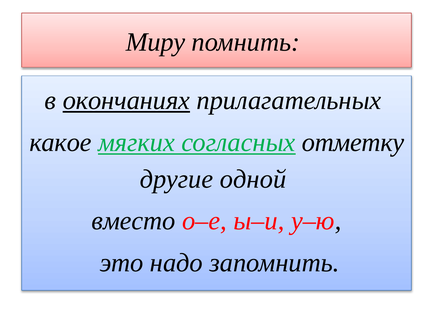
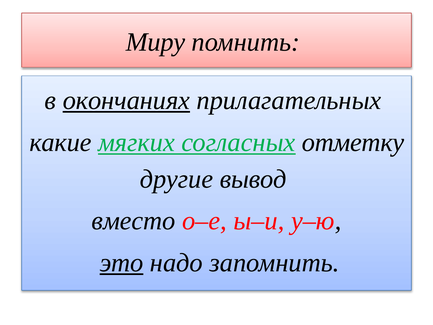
какое: какое -> какие (60, 142)
одной: одной -> вывод (253, 179)
это underline: none -> present (122, 263)
